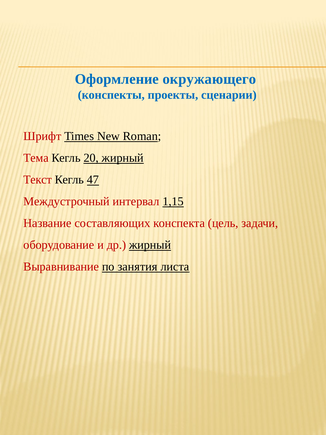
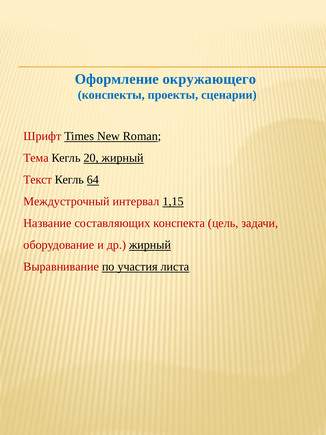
47: 47 -> 64 (93, 180)
занятия: занятия -> участия (138, 267)
